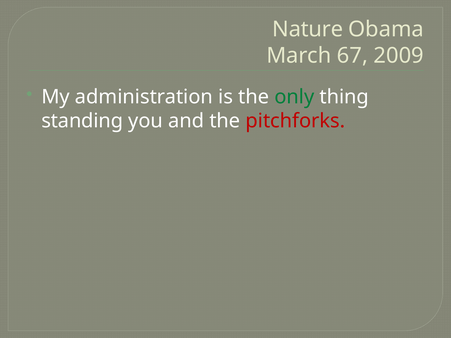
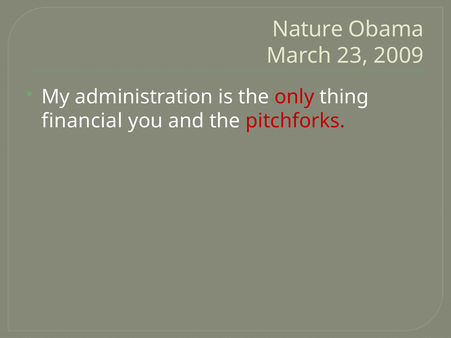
67: 67 -> 23 (352, 56)
only colour: green -> red (294, 97)
standing: standing -> financial (82, 121)
